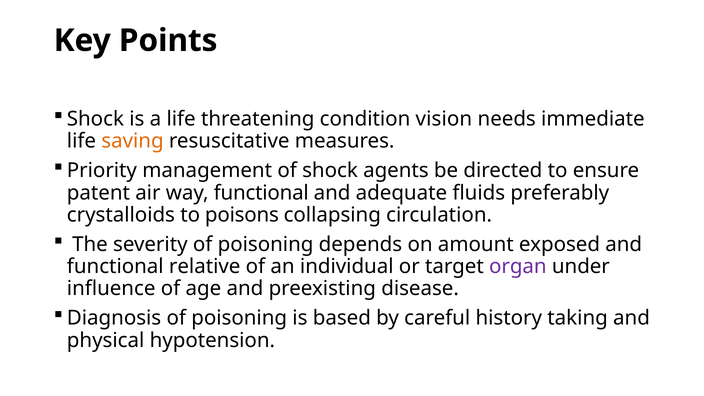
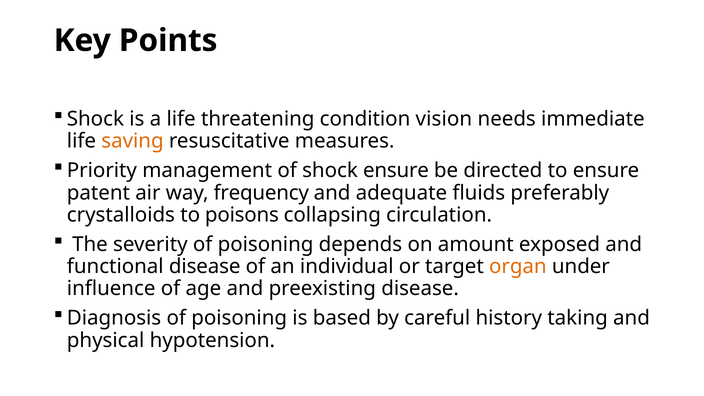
shock agents: agents -> ensure (396, 171)
way functional: functional -> frequency (261, 193)
functional relative: relative -> disease (205, 266)
organ colour: purple -> orange (518, 266)
